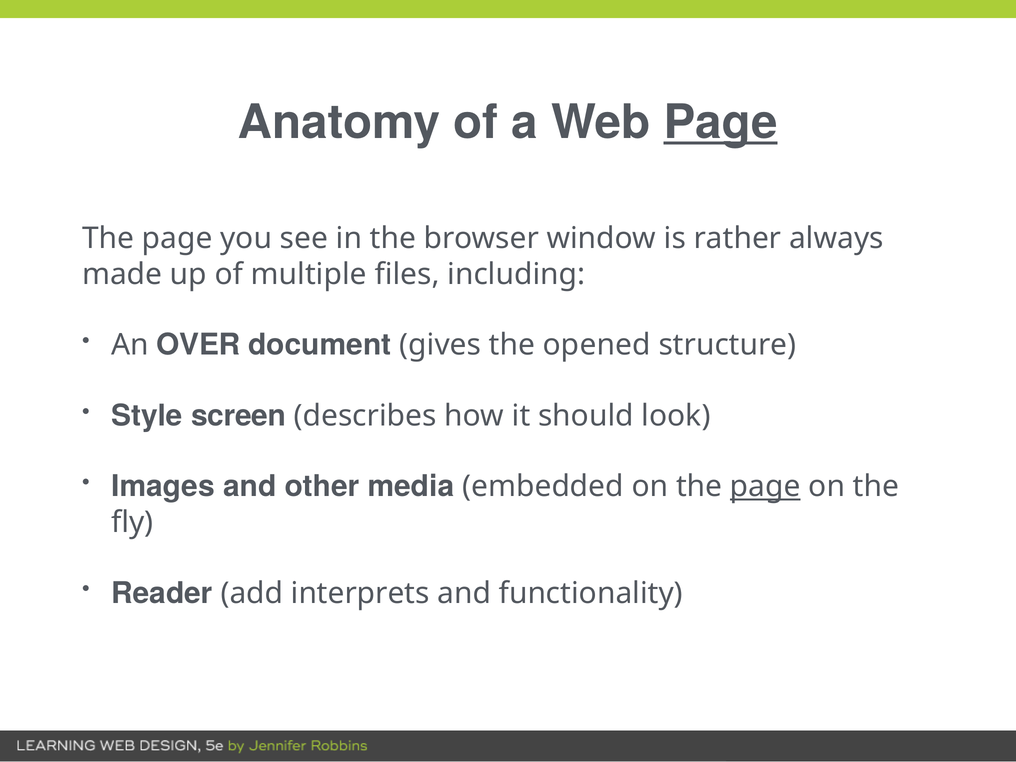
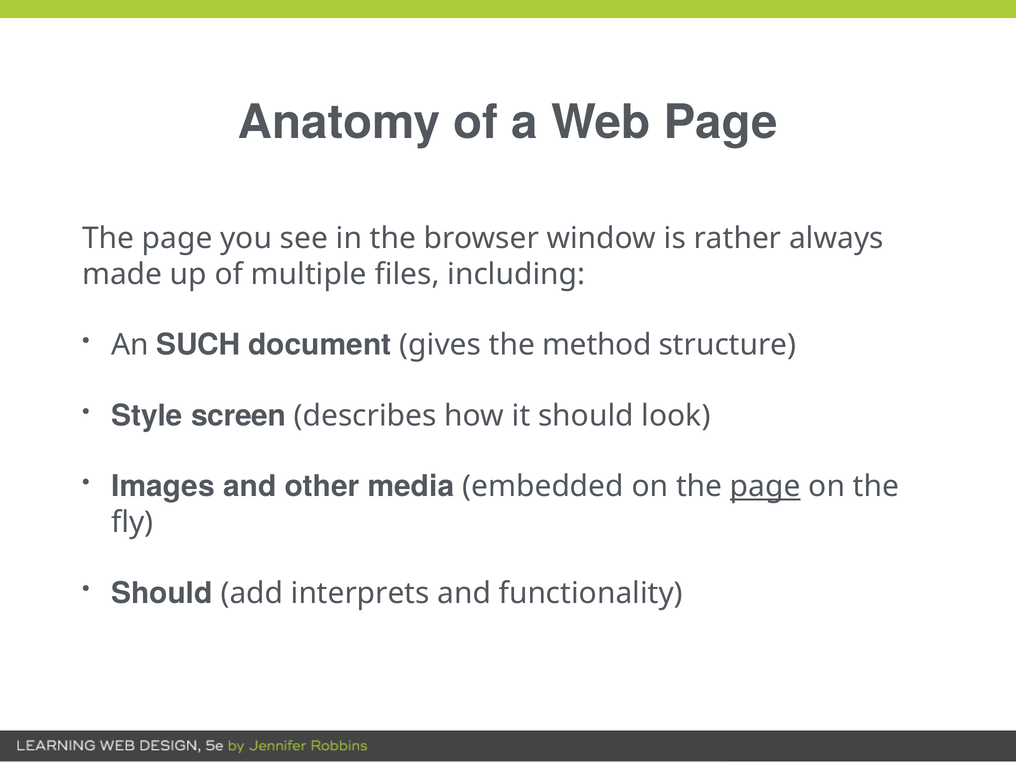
Page underline: present -> none (721, 122)
OVER: OVER -> SUCH (198, 345)
opened: opened -> method (597, 345)
Reader: Reader -> Should (162, 593)
